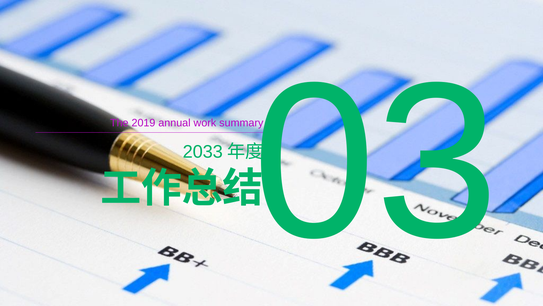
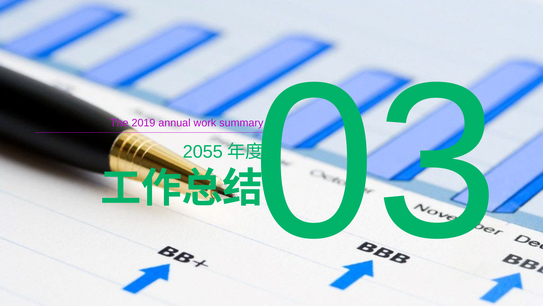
2033: 2033 -> 2055 (203, 152)
